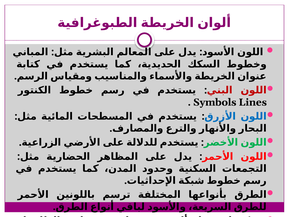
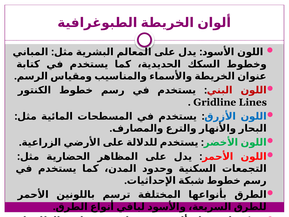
Symbols: Symbols -> Gridline (215, 102)
